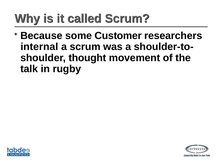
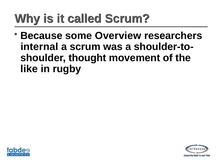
Customer: Customer -> Overview (118, 36)
talk: talk -> like (29, 69)
